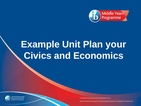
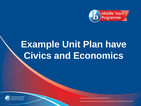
your: your -> have (116, 44)
